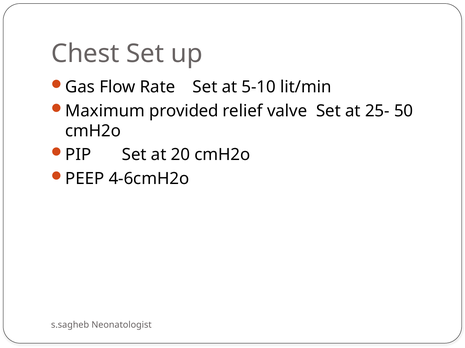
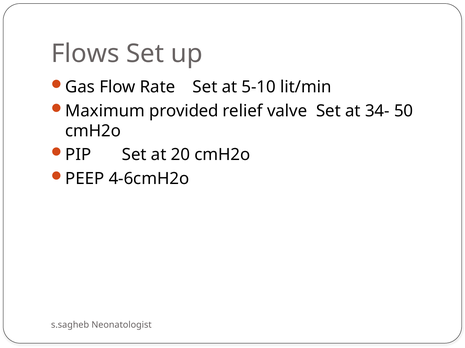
Chest: Chest -> Flows (85, 54)
25-: 25- -> 34- (377, 111)
